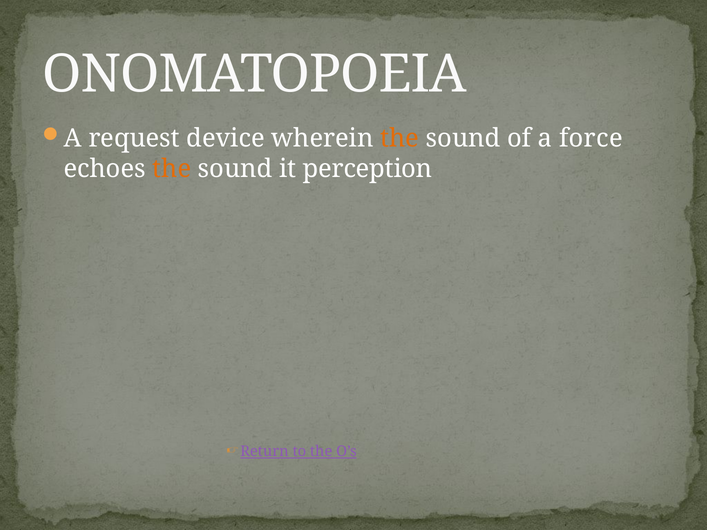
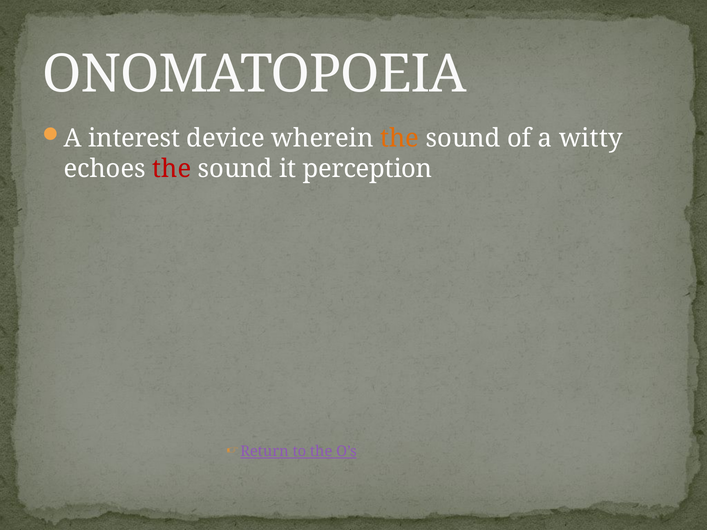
request: request -> interest (134, 138)
force: force -> witty (591, 138)
the colour: orange -> red (172, 169)
